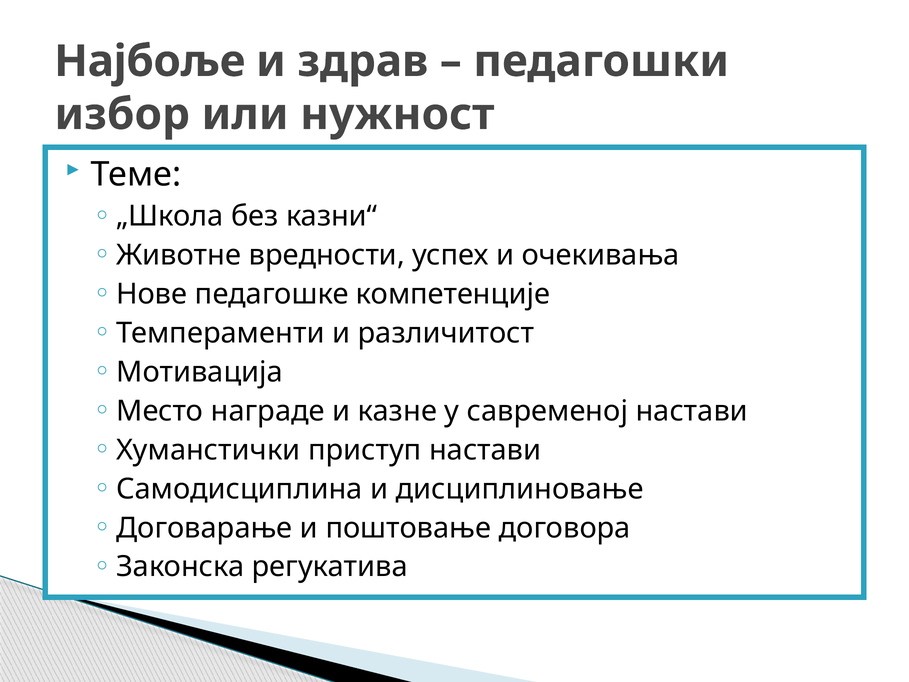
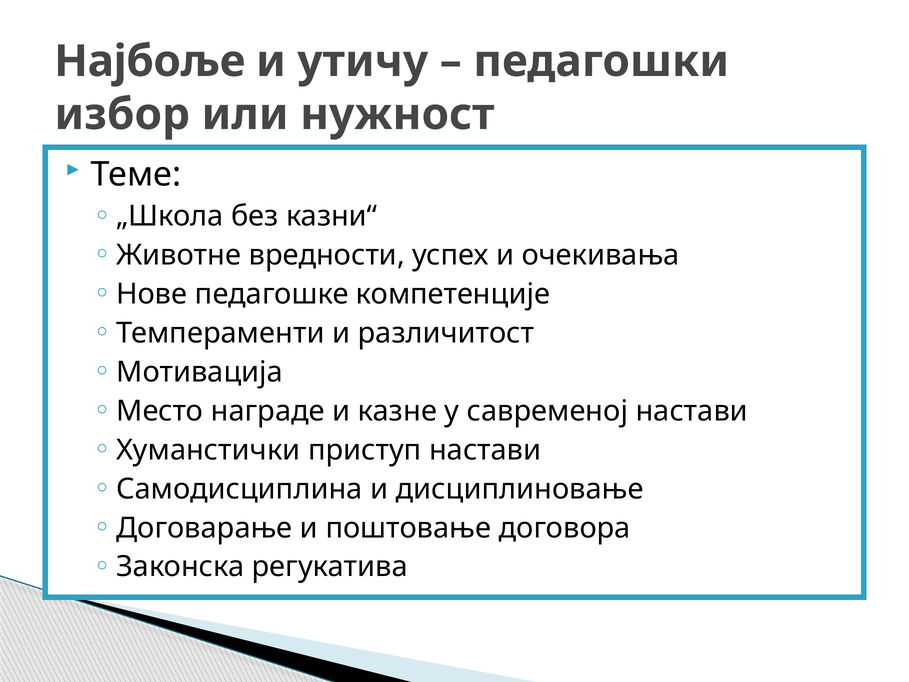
здрав: здрав -> утичу (363, 61)
